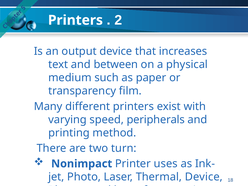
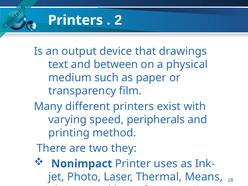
increases: increases -> drawings (183, 51)
turn: turn -> they (124, 148)
Thermal Device: Device -> Means (204, 177)
